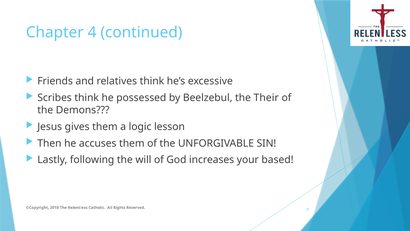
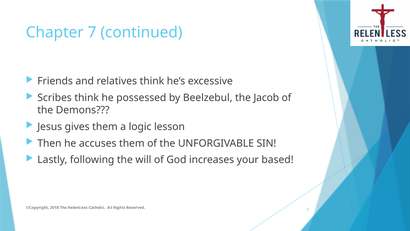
4: 4 -> 7 (92, 32)
Their: Their -> Jacob (266, 98)
